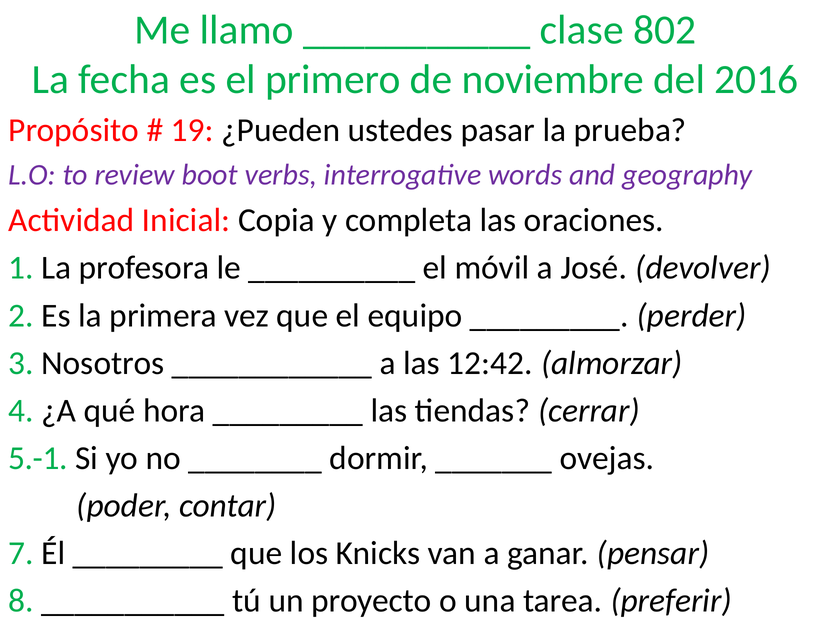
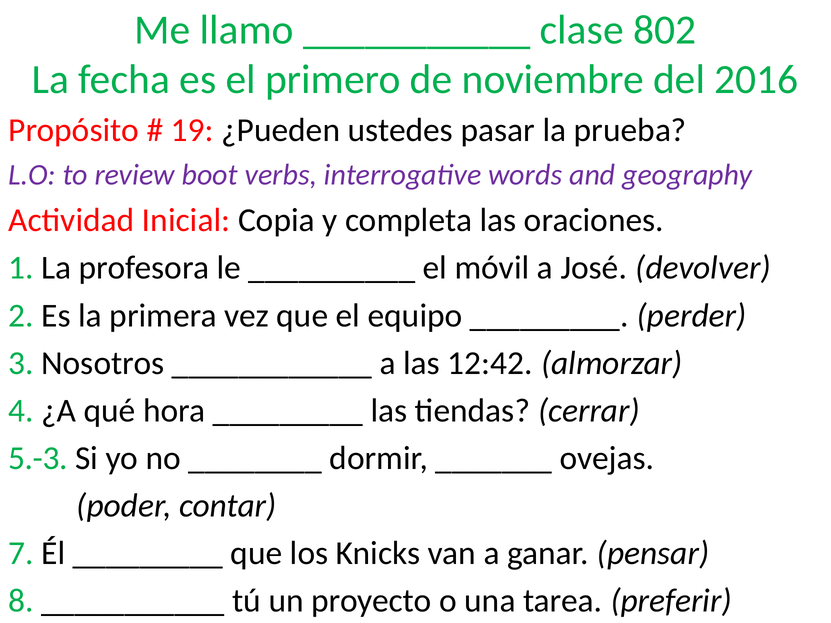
5.-1: 5.-1 -> 5.-3 (38, 458)
